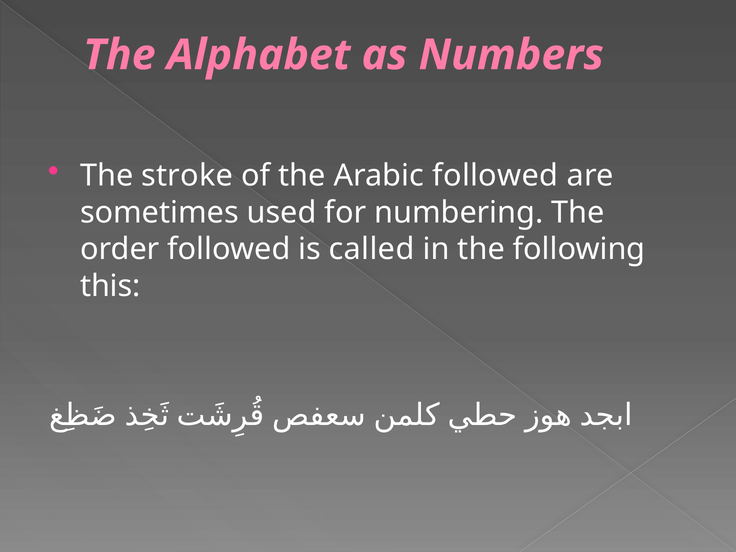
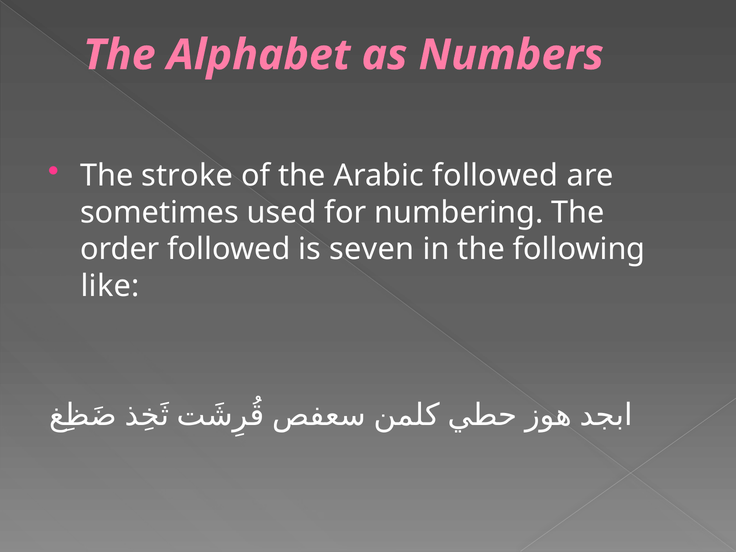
called: called -> seven (372, 249)
this: this -> like (110, 286)
